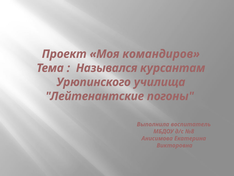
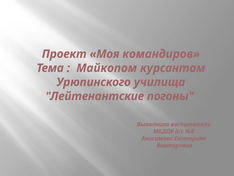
Назывался: Назывался -> Майкопом (107, 68)
